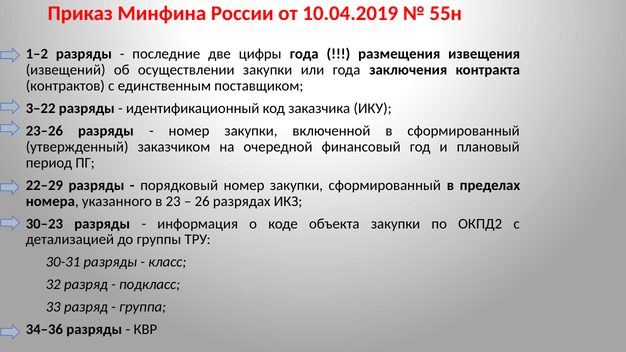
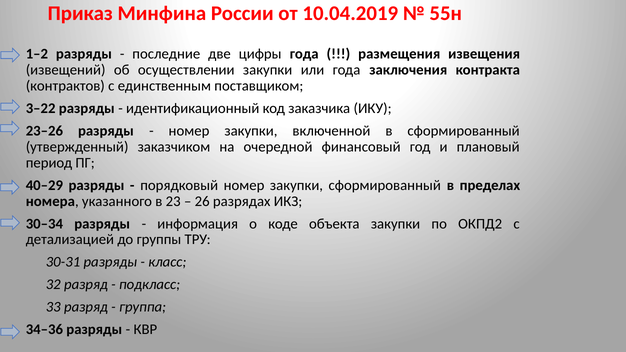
22–29: 22–29 -> 40–29 (44, 185)
30–23: 30–23 -> 30–34 (44, 224)
